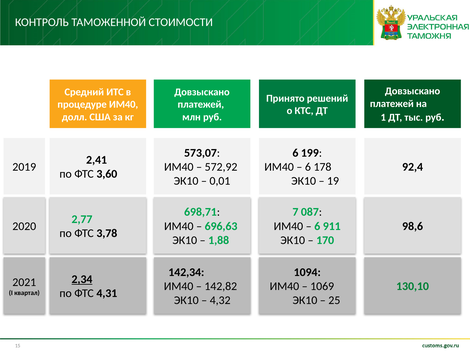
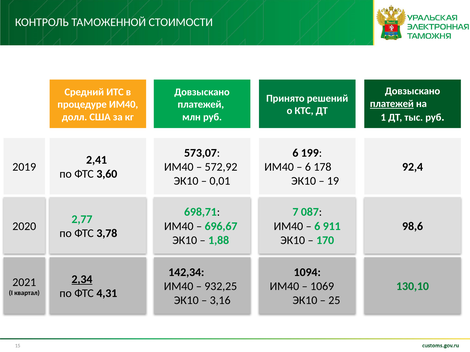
платежей underline: none -> present (392, 104)
696,63: 696,63 -> 696,67 (221, 226)
142,82: 142,82 -> 932,25 (221, 287)
4,32: 4,32 -> 3,16 (220, 301)
